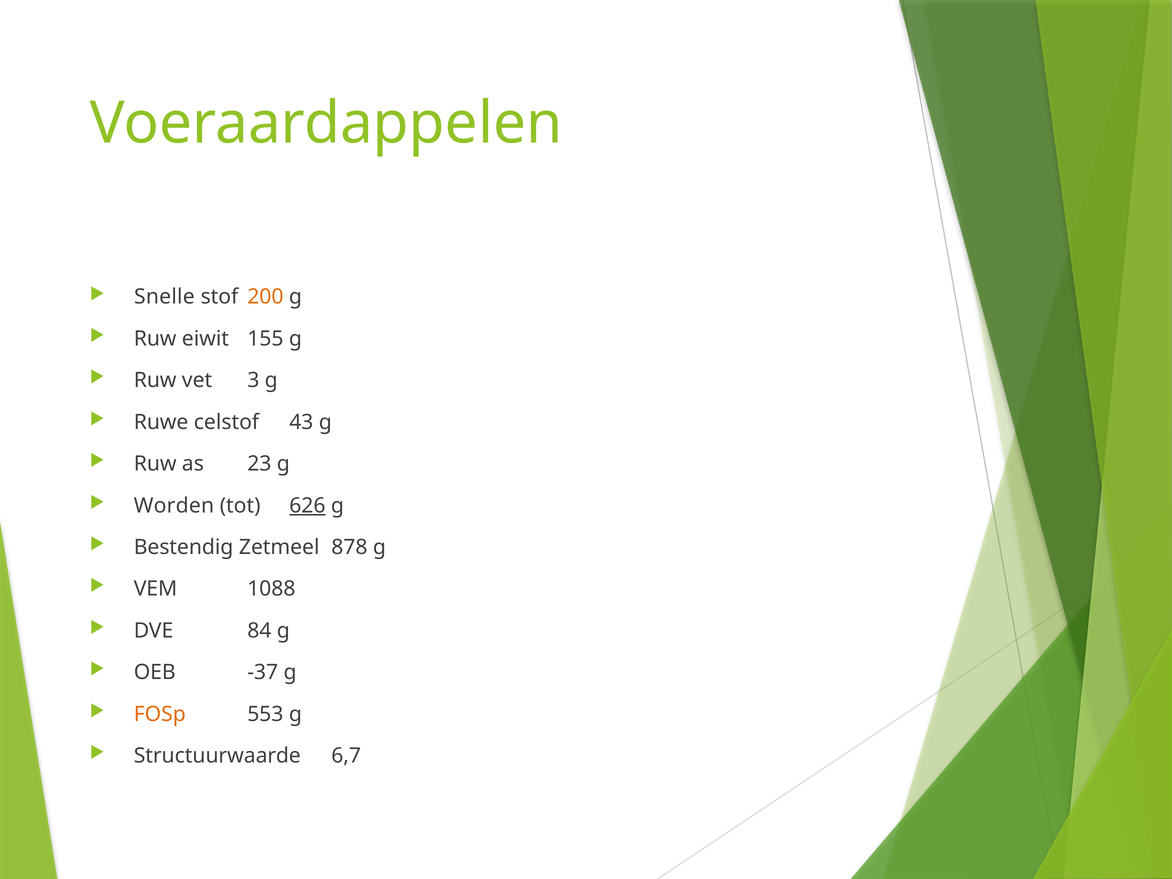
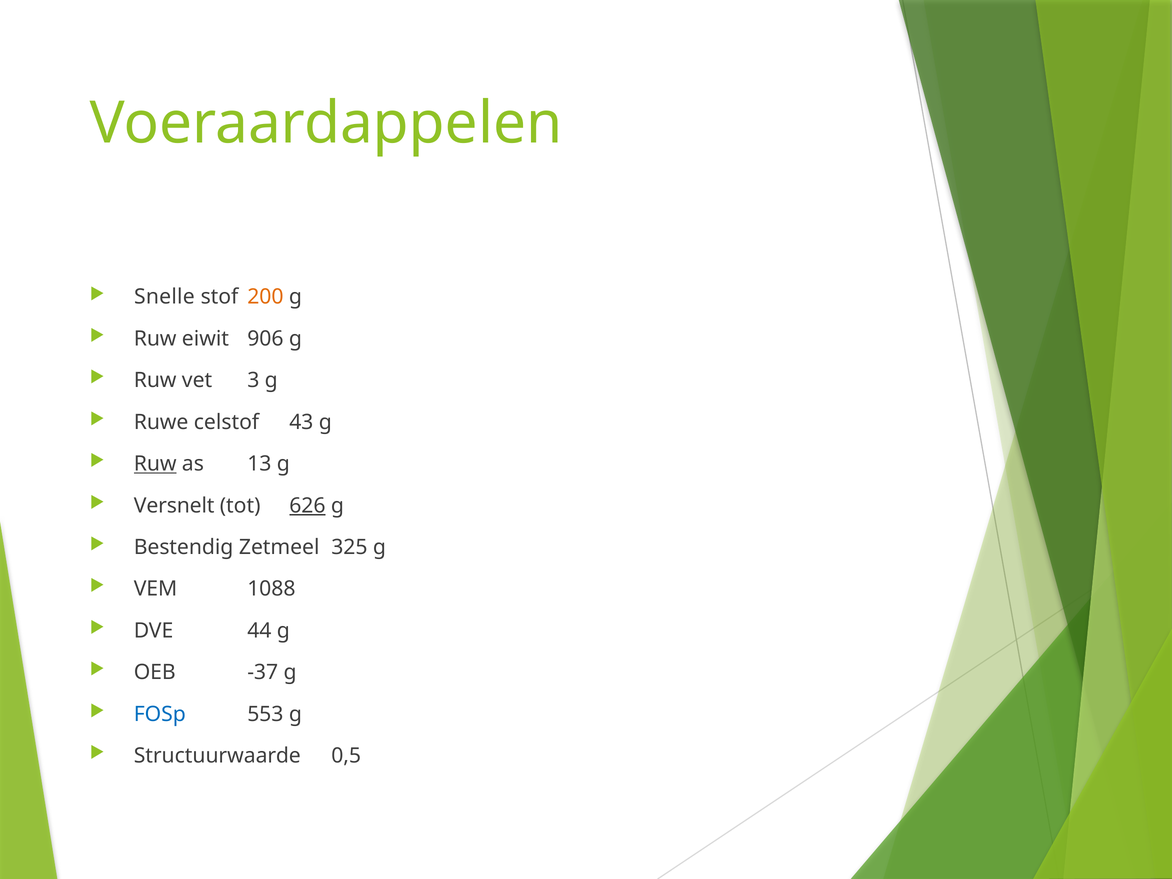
155: 155 -> 906 (265, 339)
Ruw underline: none -> present (155, 464)
23: 23 -> 13 (259, 464)
Worden: Worden -> Versnelt (174, 506)
878: 878 -> 325 (349, 547)
84: 84 -> 44 (259, 631)
FOSp colour: orange -> blue (160, 714)
6,7: 6,7 -> 0,5 (346, 756)
